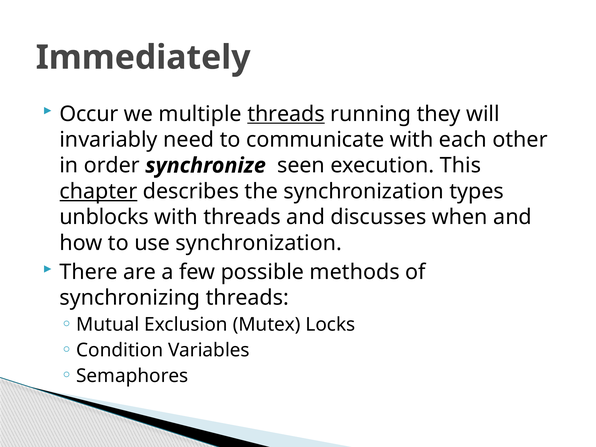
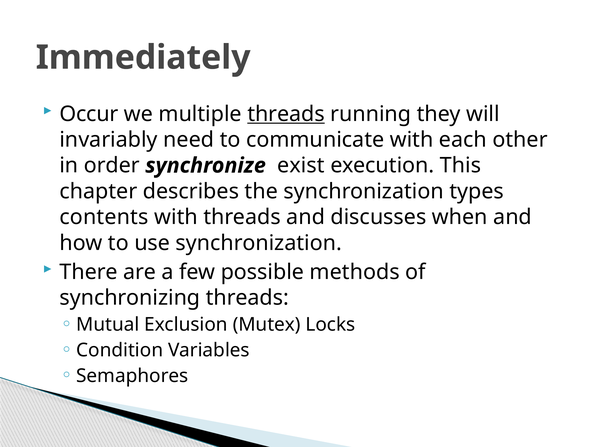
seen: seen -> exist (301, 166)
chapter underline: present -> none (98, 191)
unblocks: unblocks -> contents (104, 217)
